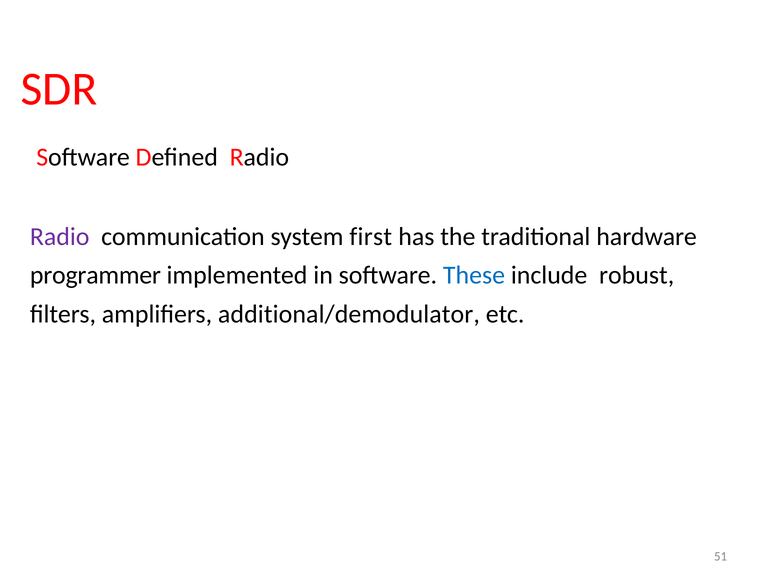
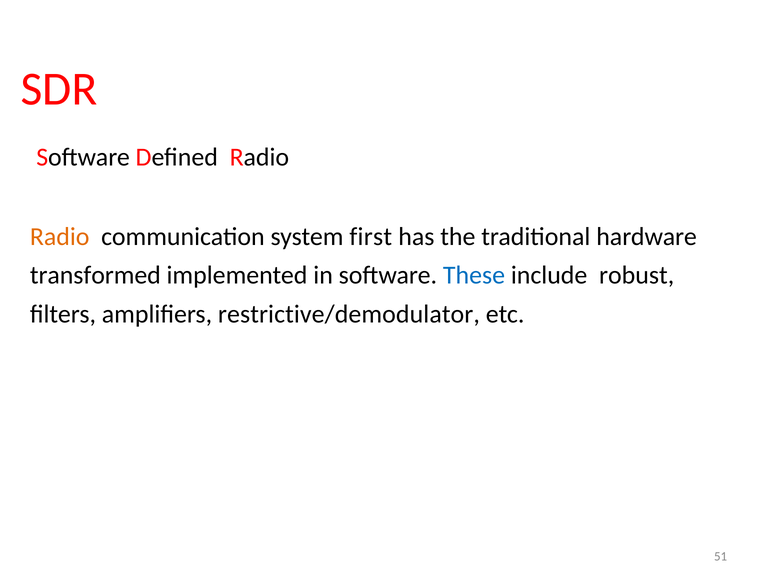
Radio colour: purple -> orange (60, 236)
programmer: programmer -> transformed (95, 275)
additional/demodulator: additional/demodulator -> restrictive/demodulator (349, 314)
